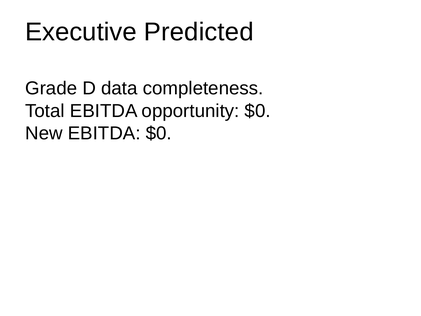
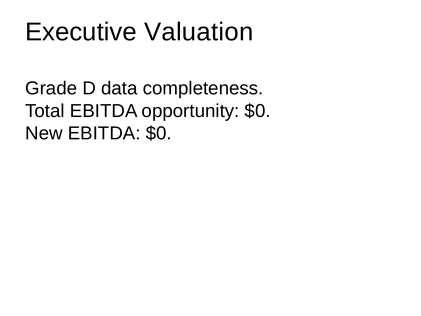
Predicted: Predicted -> Valuation (199, 32)
